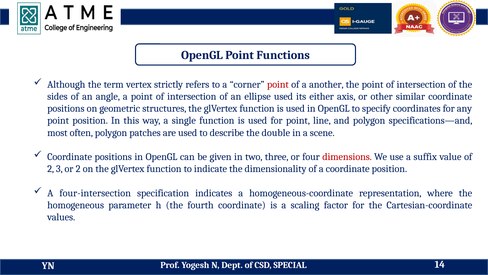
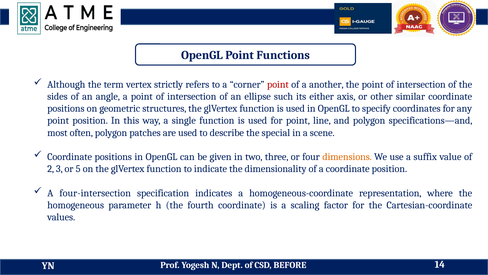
ellipse used: used -> such (283, 96)
double: double -> special (276, 132)
dimensions colour: red -> orange (347, 157)
or 2: 2 -> 5 (78, 169)
SPECIAL: SPECIAL -> BEFORE (290, 265)
